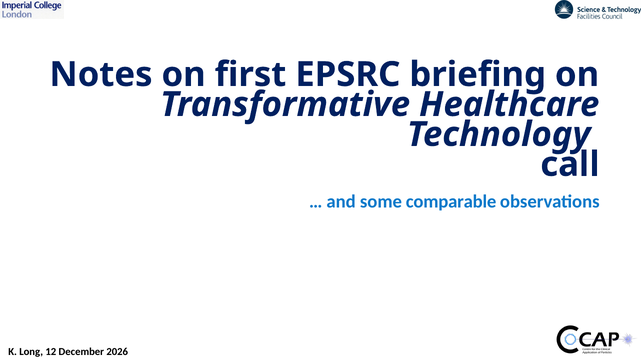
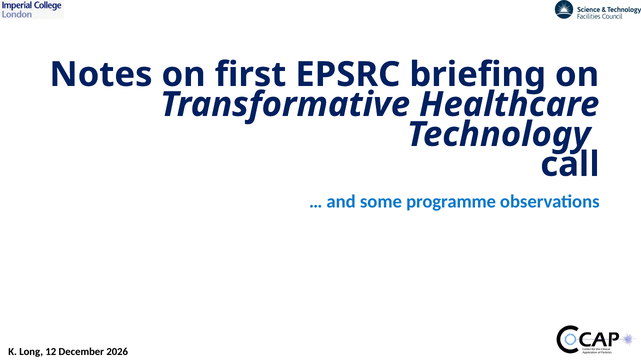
comparable: comparable -> programme (451, 202)
